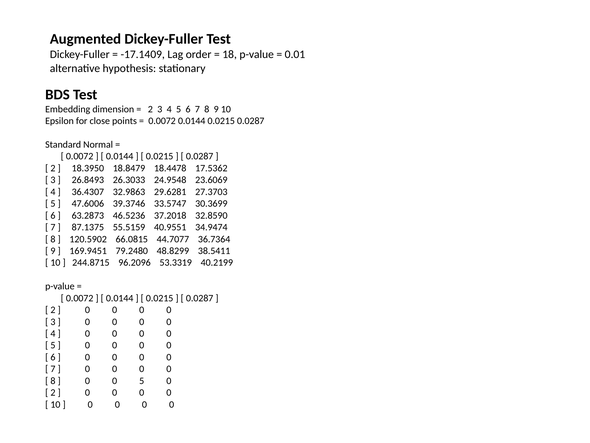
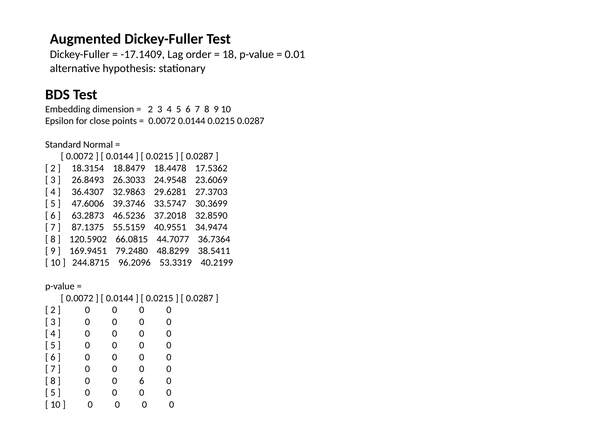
18.3950: 18.3950 -> 18.3154 (88, 168)
0 5: 5 -> 6 (142, 380)
2: 2 -> 5 (53, 392)
